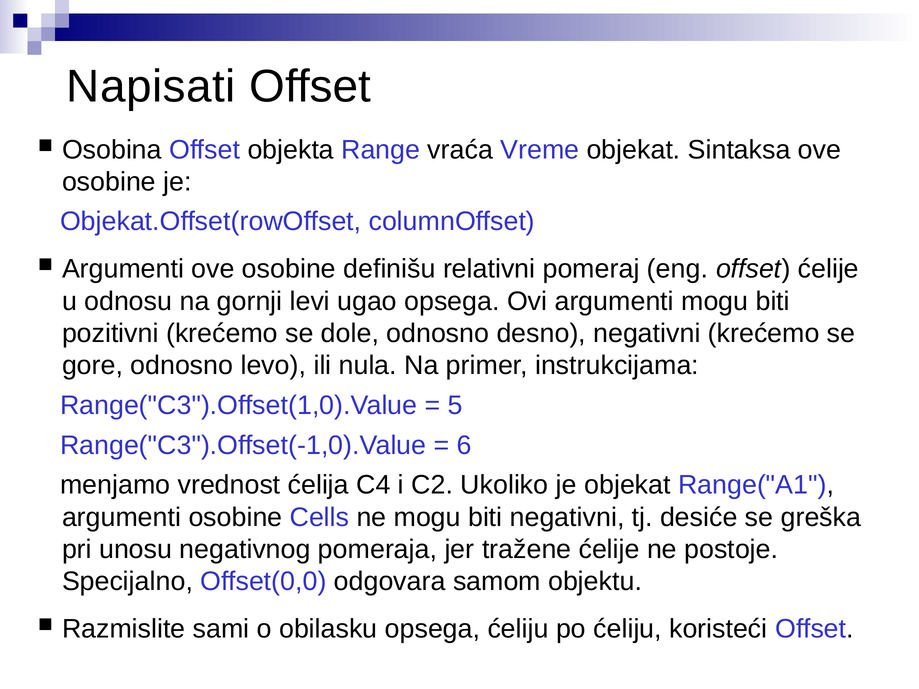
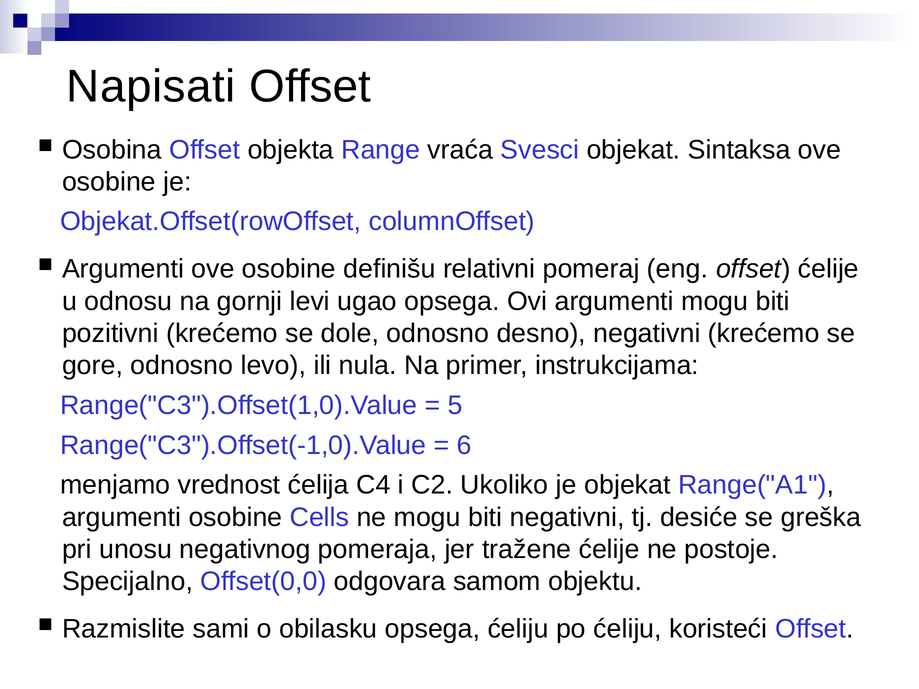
Vreme: Vreme -> Svesci (540, 150)
